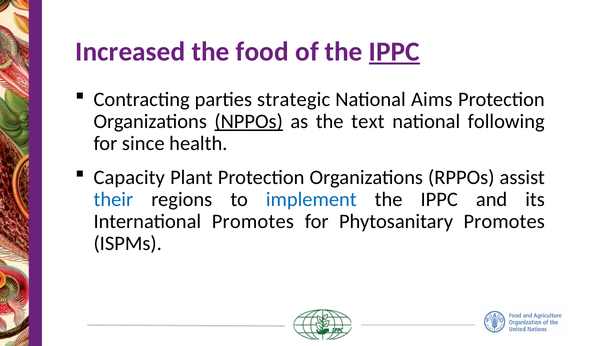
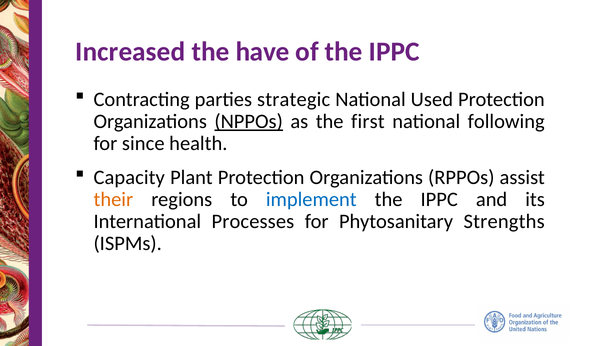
food: food -> have (263, 52)
IPPC underline: present -> none (394, 52)
Aims: Aims -> Used (432, 99)
text: text -> first (368, 121)
their colour: blue -> orange (113, 199)
International Promotes: Promotes -> Processes (253, 222)
Phytosanitary Promotes: Promotes -> Strengths (504, 222)
